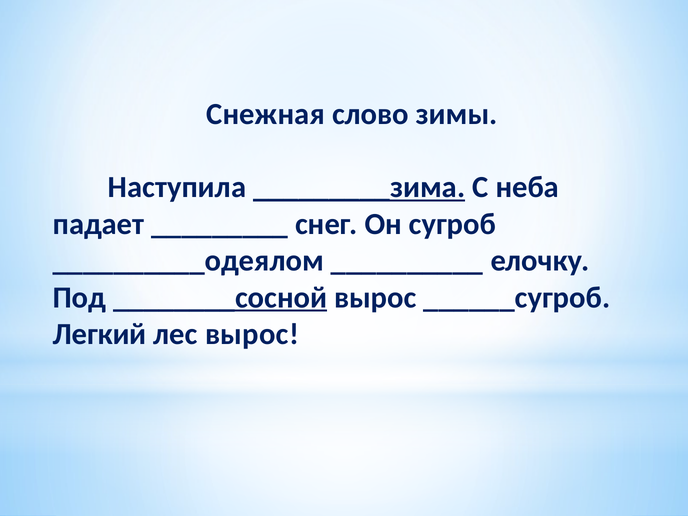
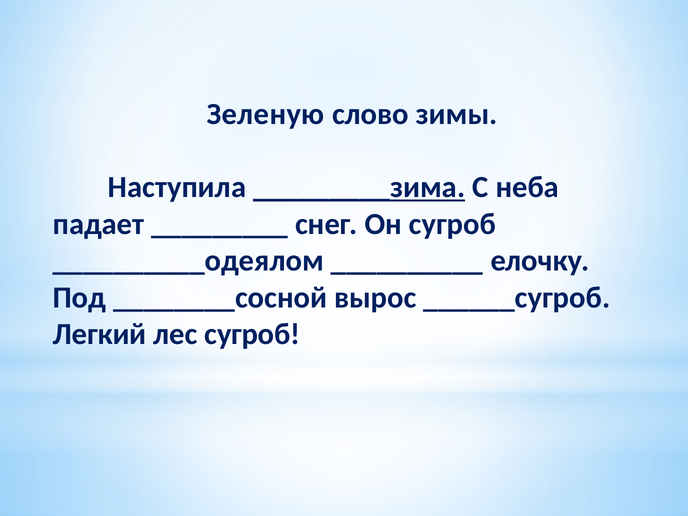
Снежная: Снежная -> Зеленую (266, 114)
________сосной underline: present -> none (220, 297)
лес вырос: вырос -> сугроб (252, 334)
